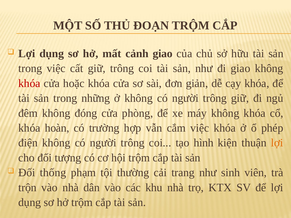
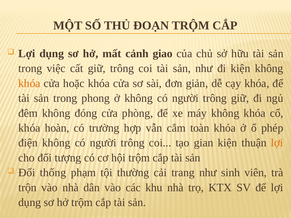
đi giao: giao -> kiện (240, 68)
khóa colour: red -> orange (29, 83)
những: những -> phong (96, 98)
cắm việc: việc -> toàn (200, 128)
hình: hình -> gian (204, 143)
